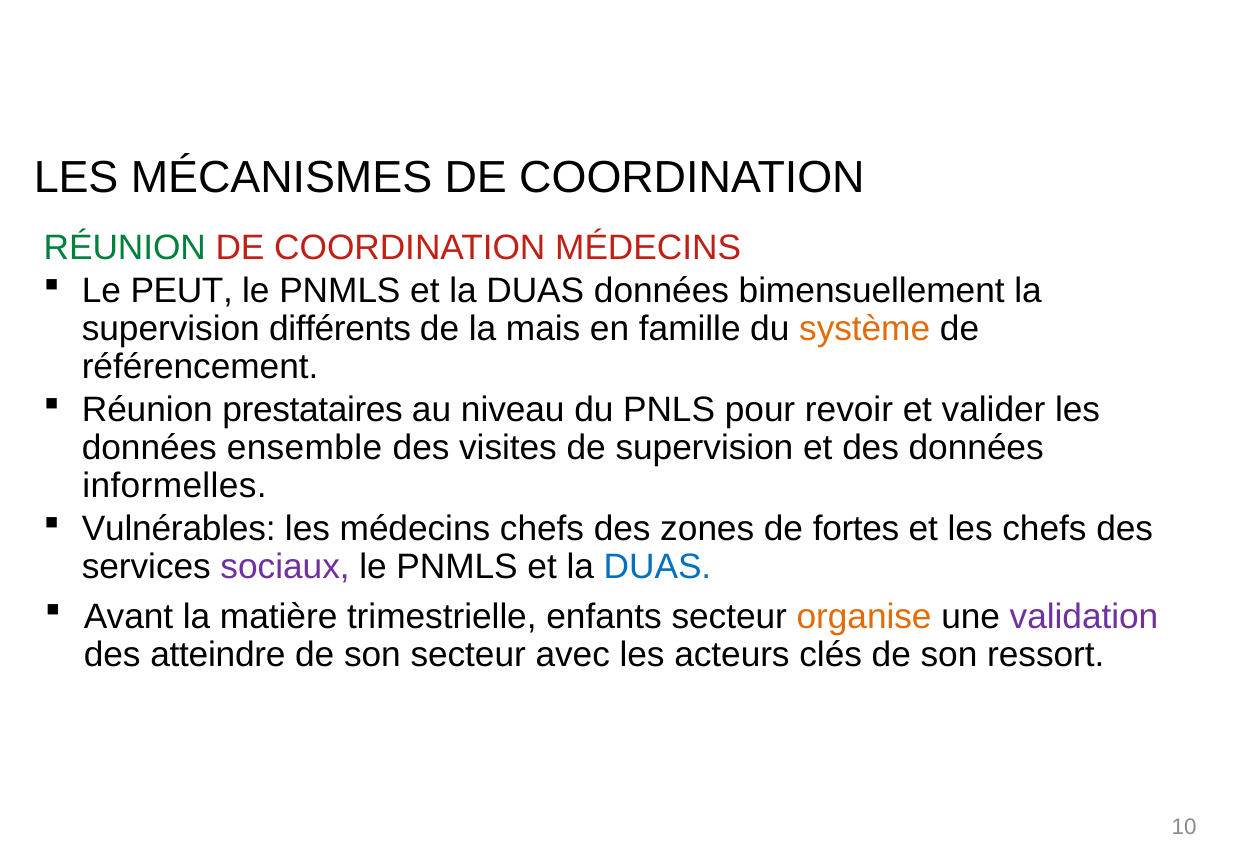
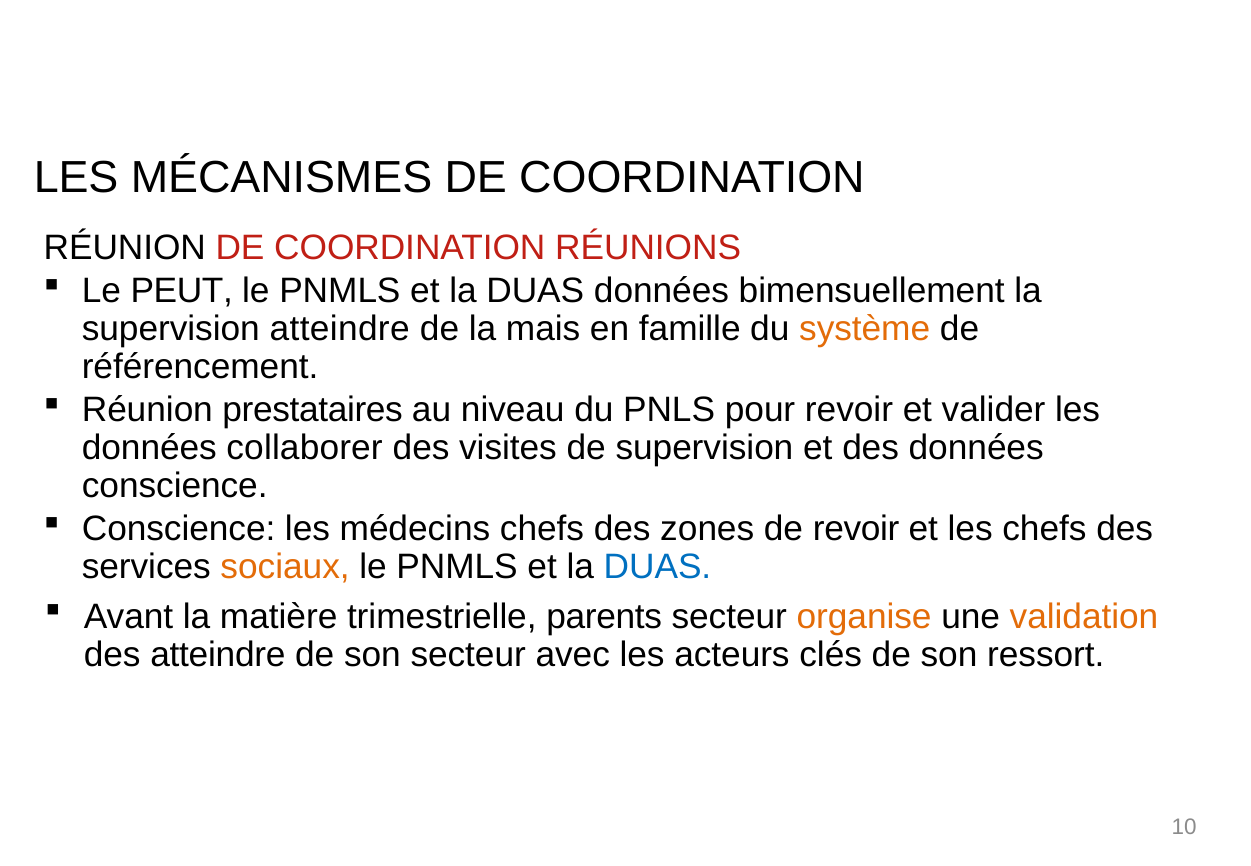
RÉUNION colour: green -> black (125, 248)
COORDINATION MÉDECINS: MÉDECINS -> RÉUNIONS (648, 248)
supervision différents: différents -> atteindre (340, 329)
ensemble: ensemble -> collaborer (305, 448)
informelles: informelles -> conscience (175, 486)
Vulnérables: Vulnérables -> Conscience (179, 529)
de fortes: fortes -> revoir (856, 529)
sociaux colour: purple -> orange (285, 567)
enfants: enfants -> parents (604, 616)
validation colour: purple -> orange (1084, 616)
